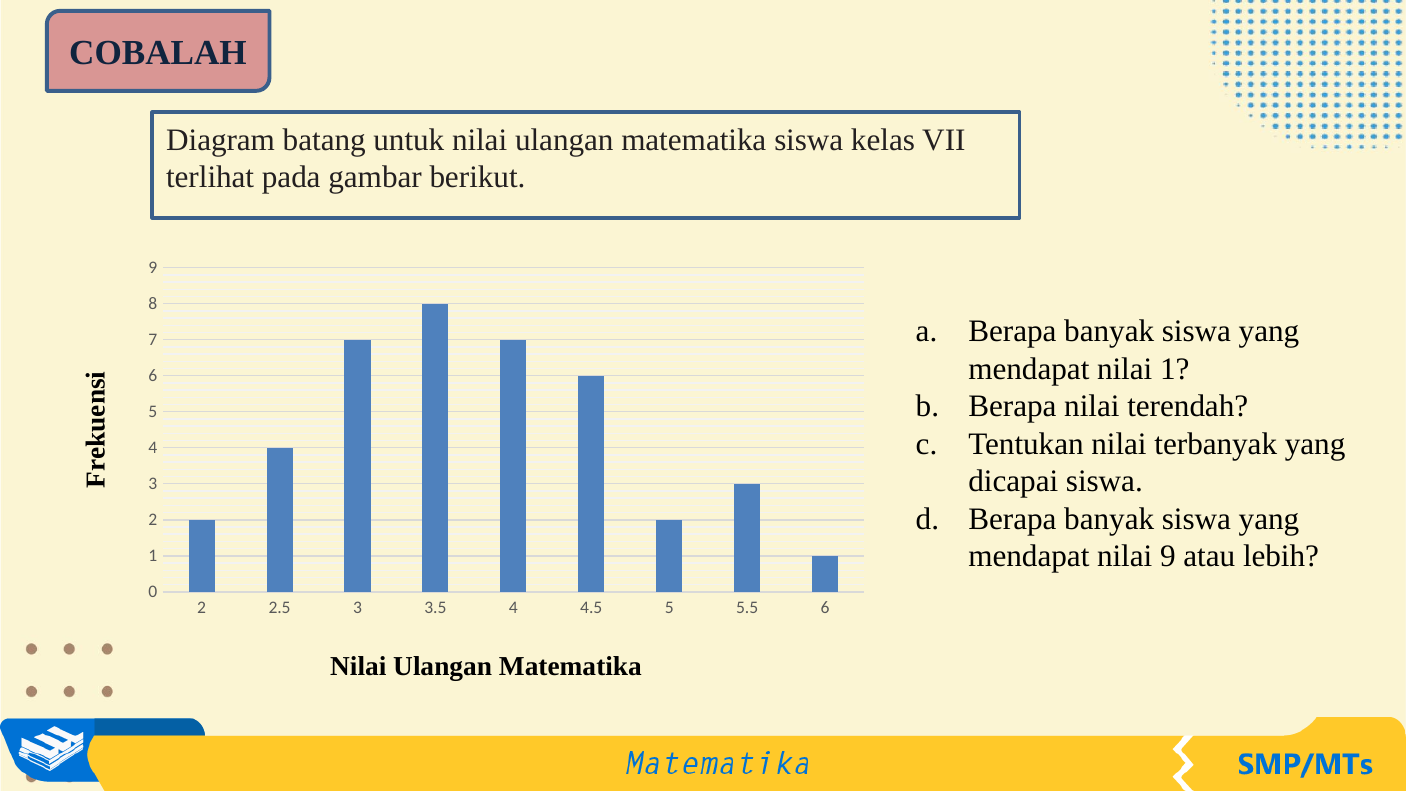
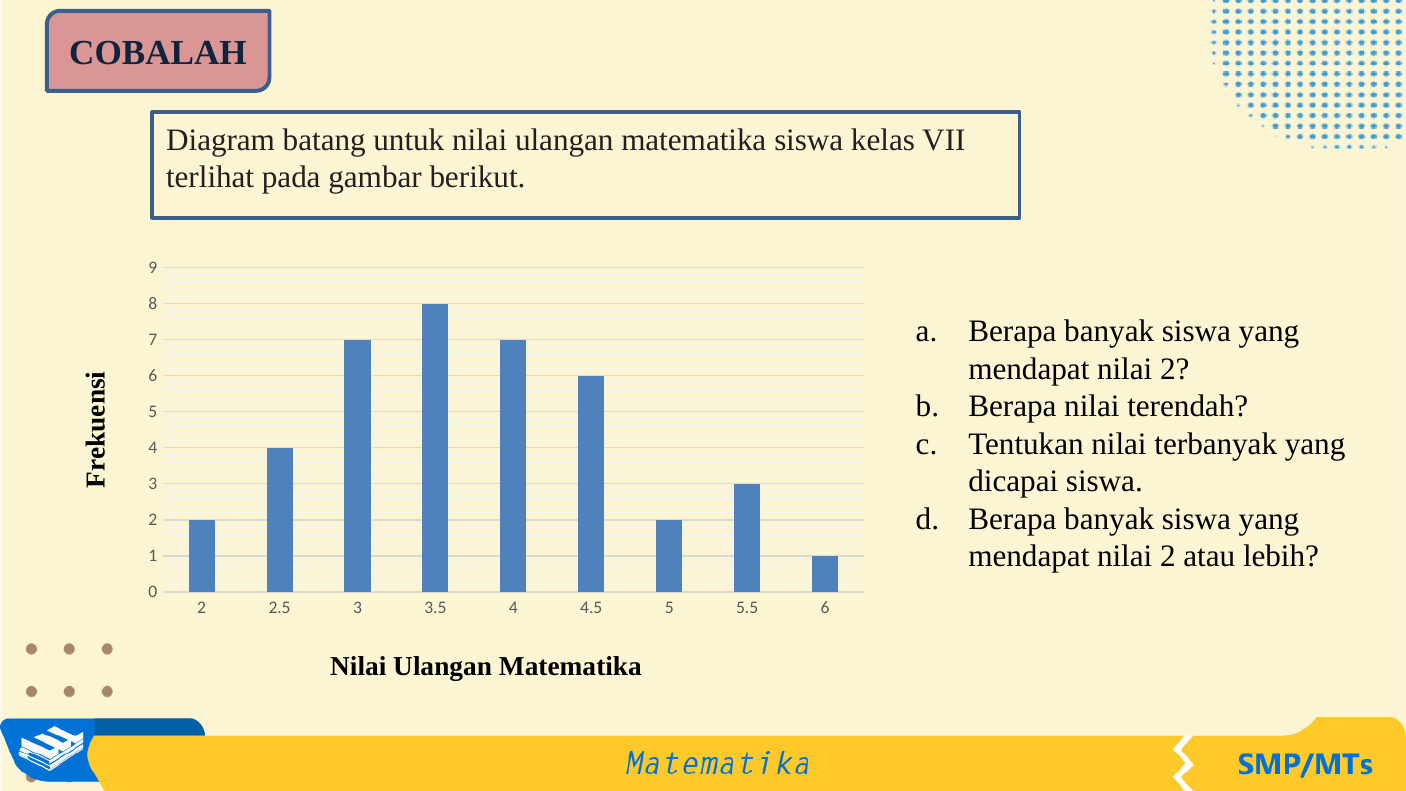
1: 1 -> 2 (1175, 369)
9: 9 -> 2 (1168, 556)
